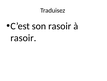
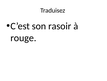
rasoir: rasoir -> rouge (23, 38)
